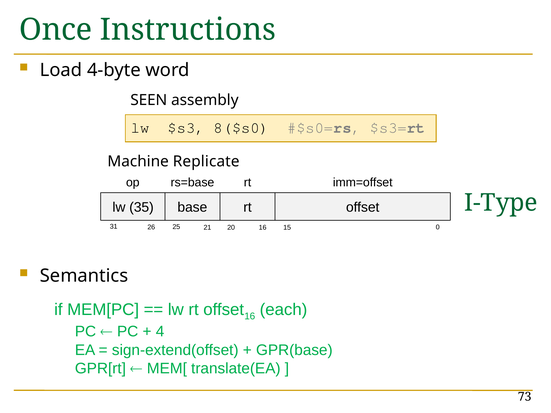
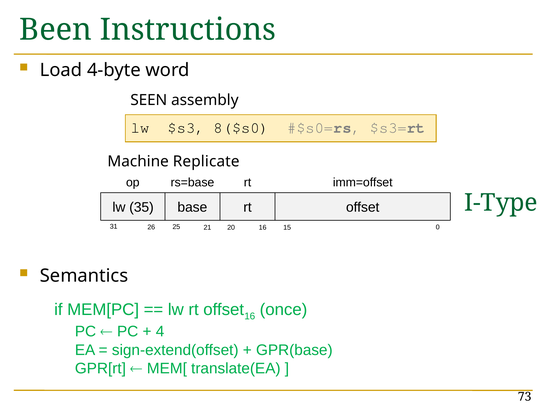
Once: Once -> Been (56, 30)
each: each -> once (284, 310)
